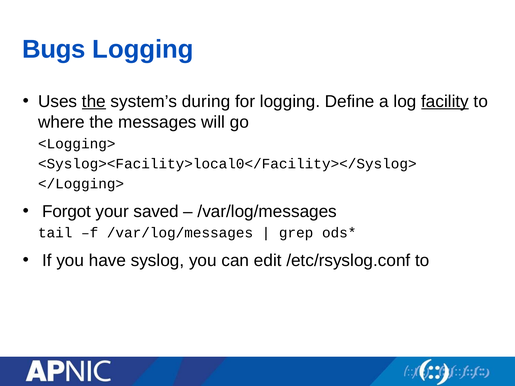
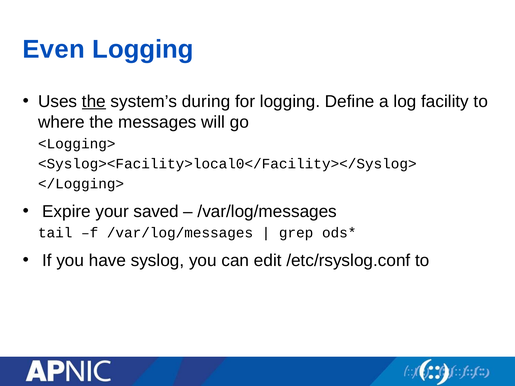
Bugs: Bugs -> Even (54, 49)
facility underline: present -> none (445, 102)
Forgot: Forgot -> Expire (66, 212)
